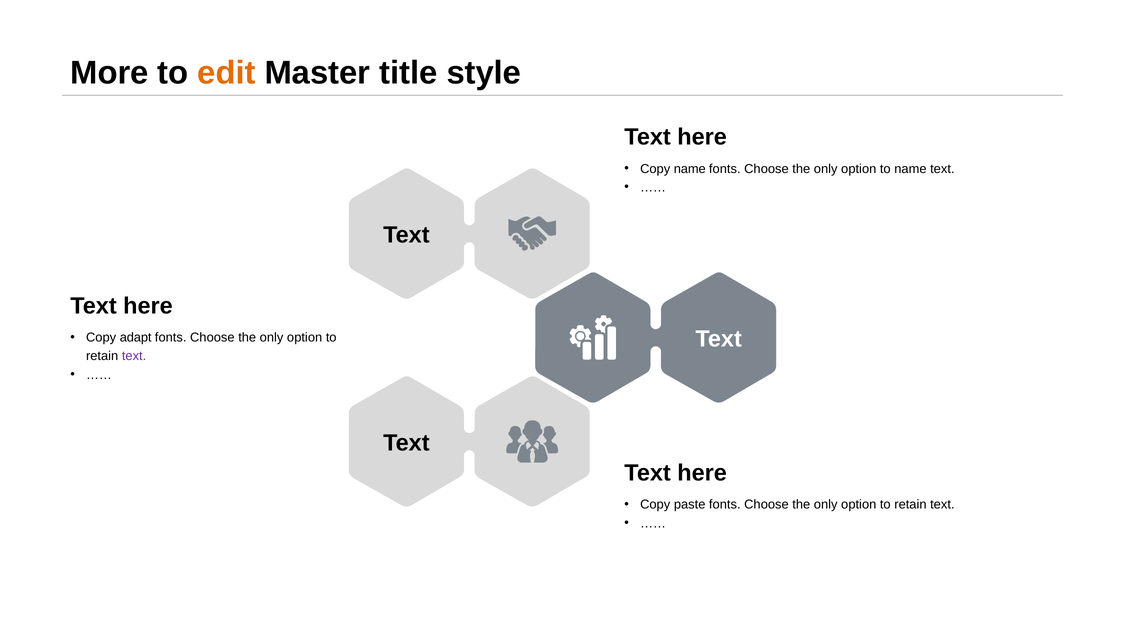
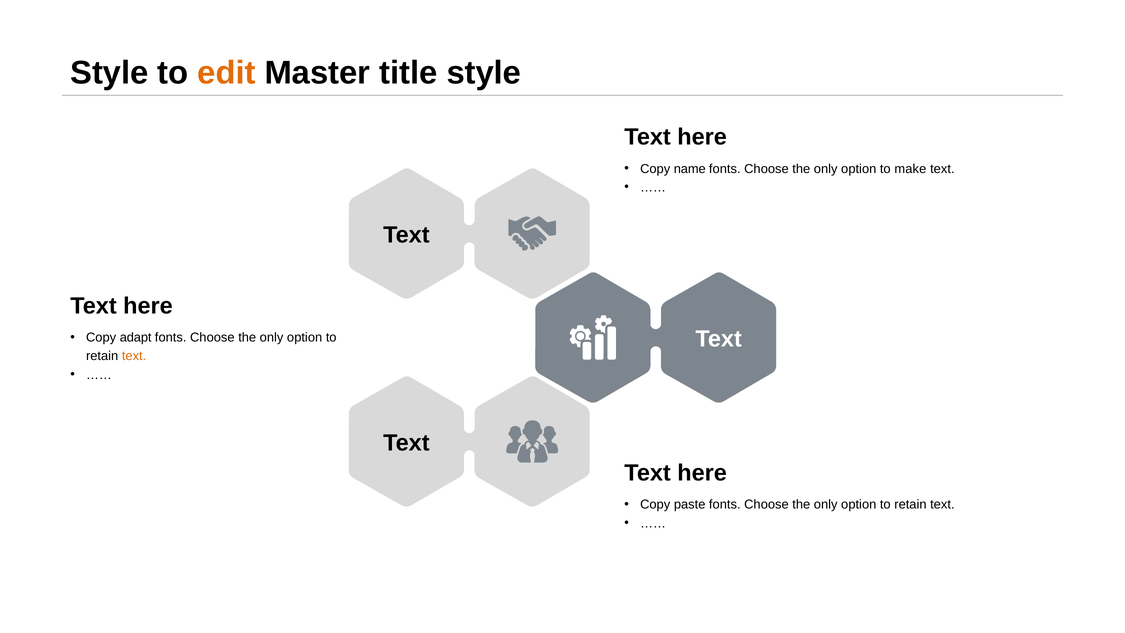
More: More -> Style (109, 73)
to name: name -> make (910, 169)
text colour: purple -> orange (134, 356)
